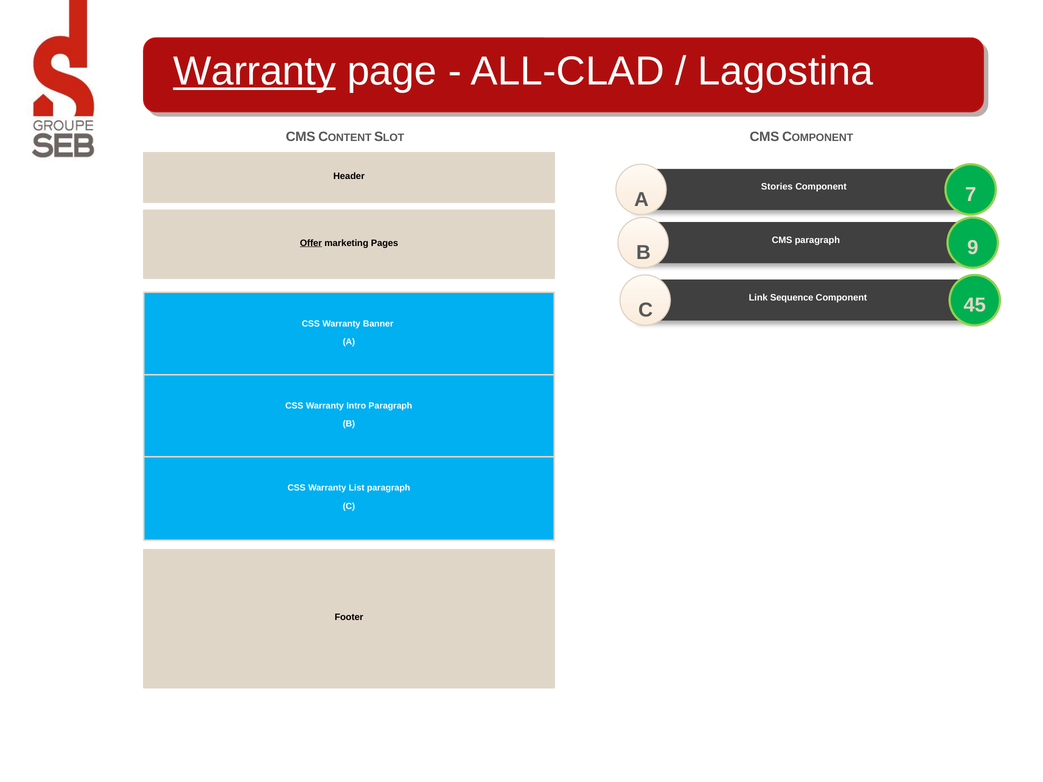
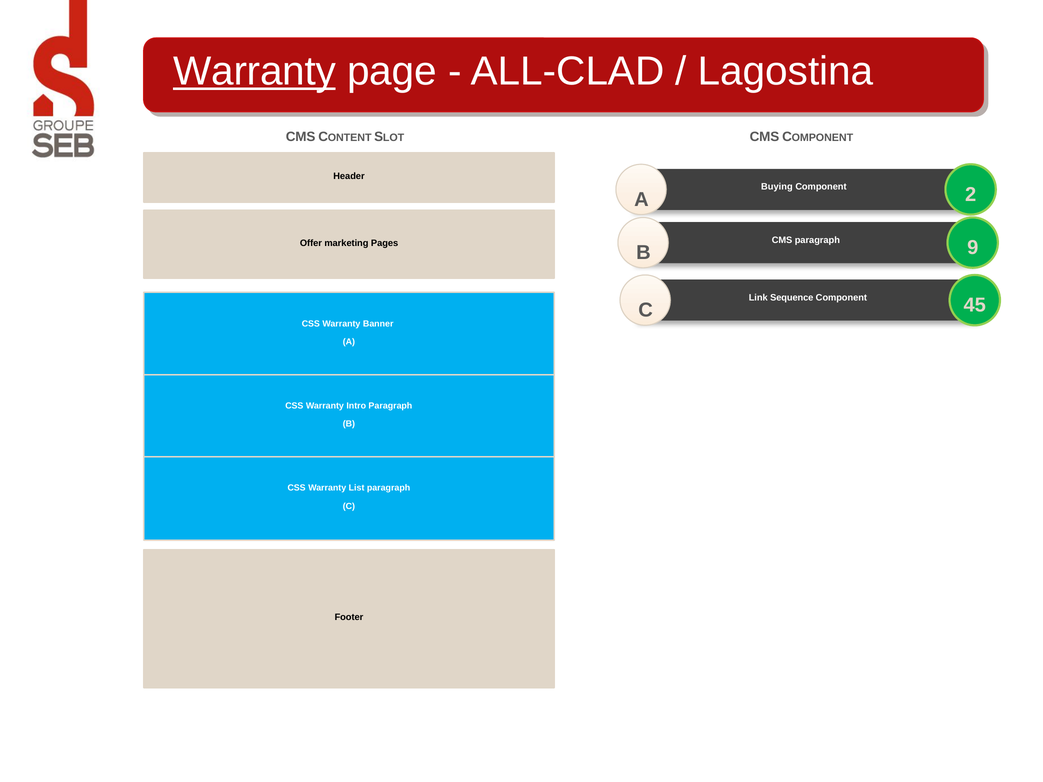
Stories: Stories -> Buying (777, 187)
7: 7 -> 2 (971, 195)
Offer underline: present -> none (311, 243)
